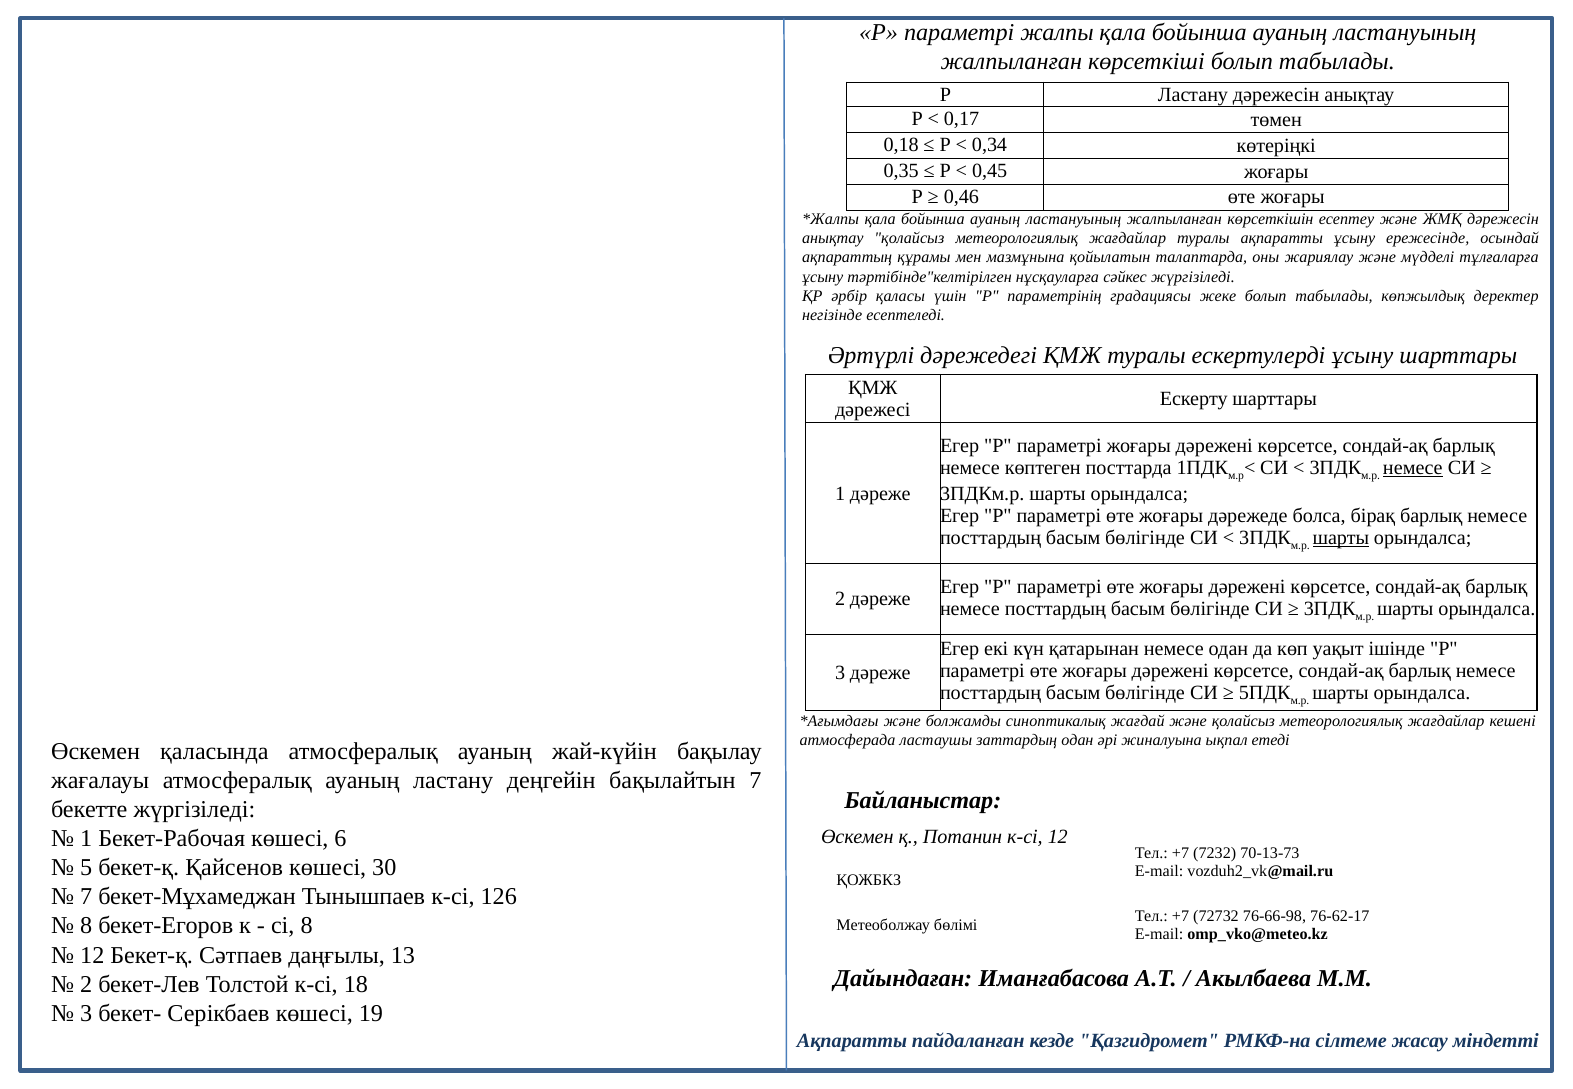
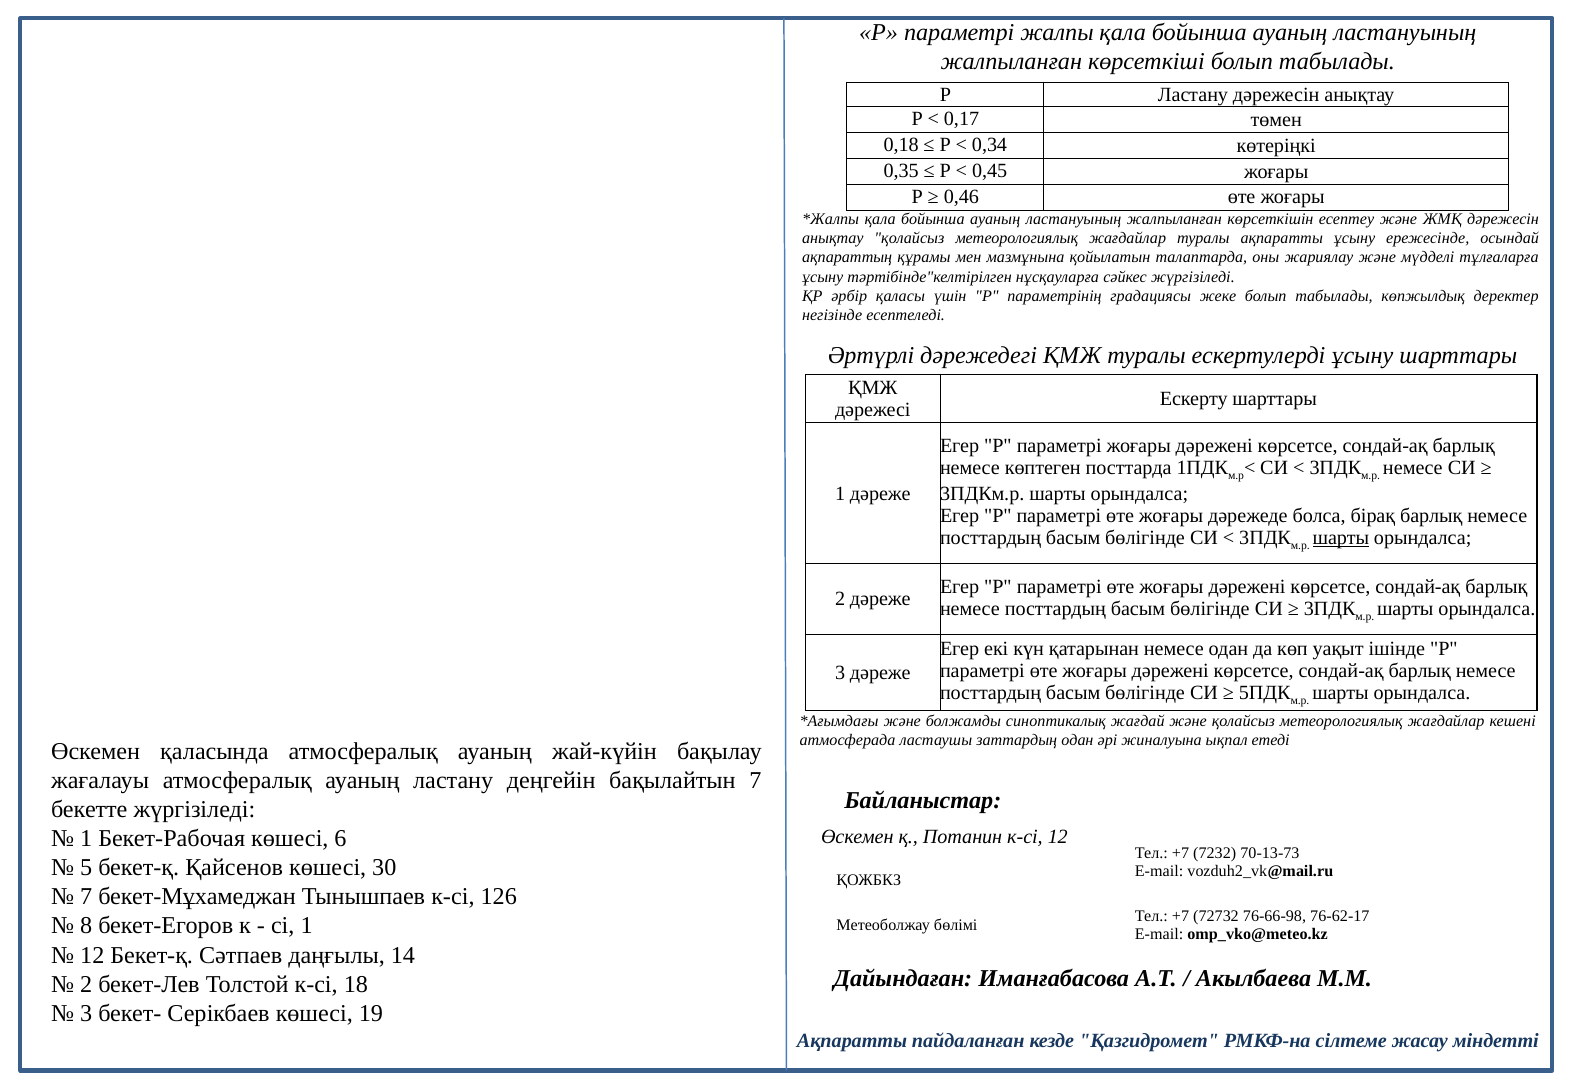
немесе underline: present -> none (1413, 468)
сі 8: 8 -> 1 (307, 926)
13: 13 -> 14 (403, 955)
